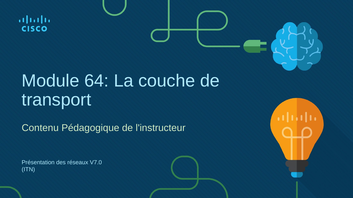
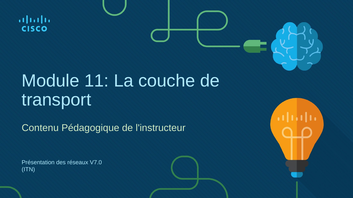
64: 64 -> 11 (97, 81)
